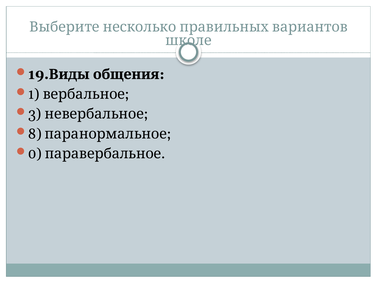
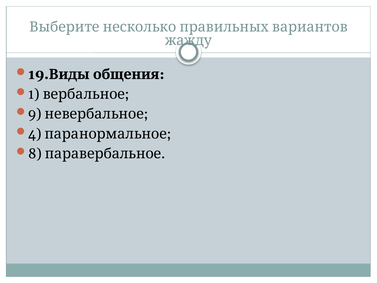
школе: школе -> жажду (189, 40)
3: 3 -> 9 (35, 114)
8: 8 -> 4 (35, 134)
0: 0 -> 8 (35, 154)
